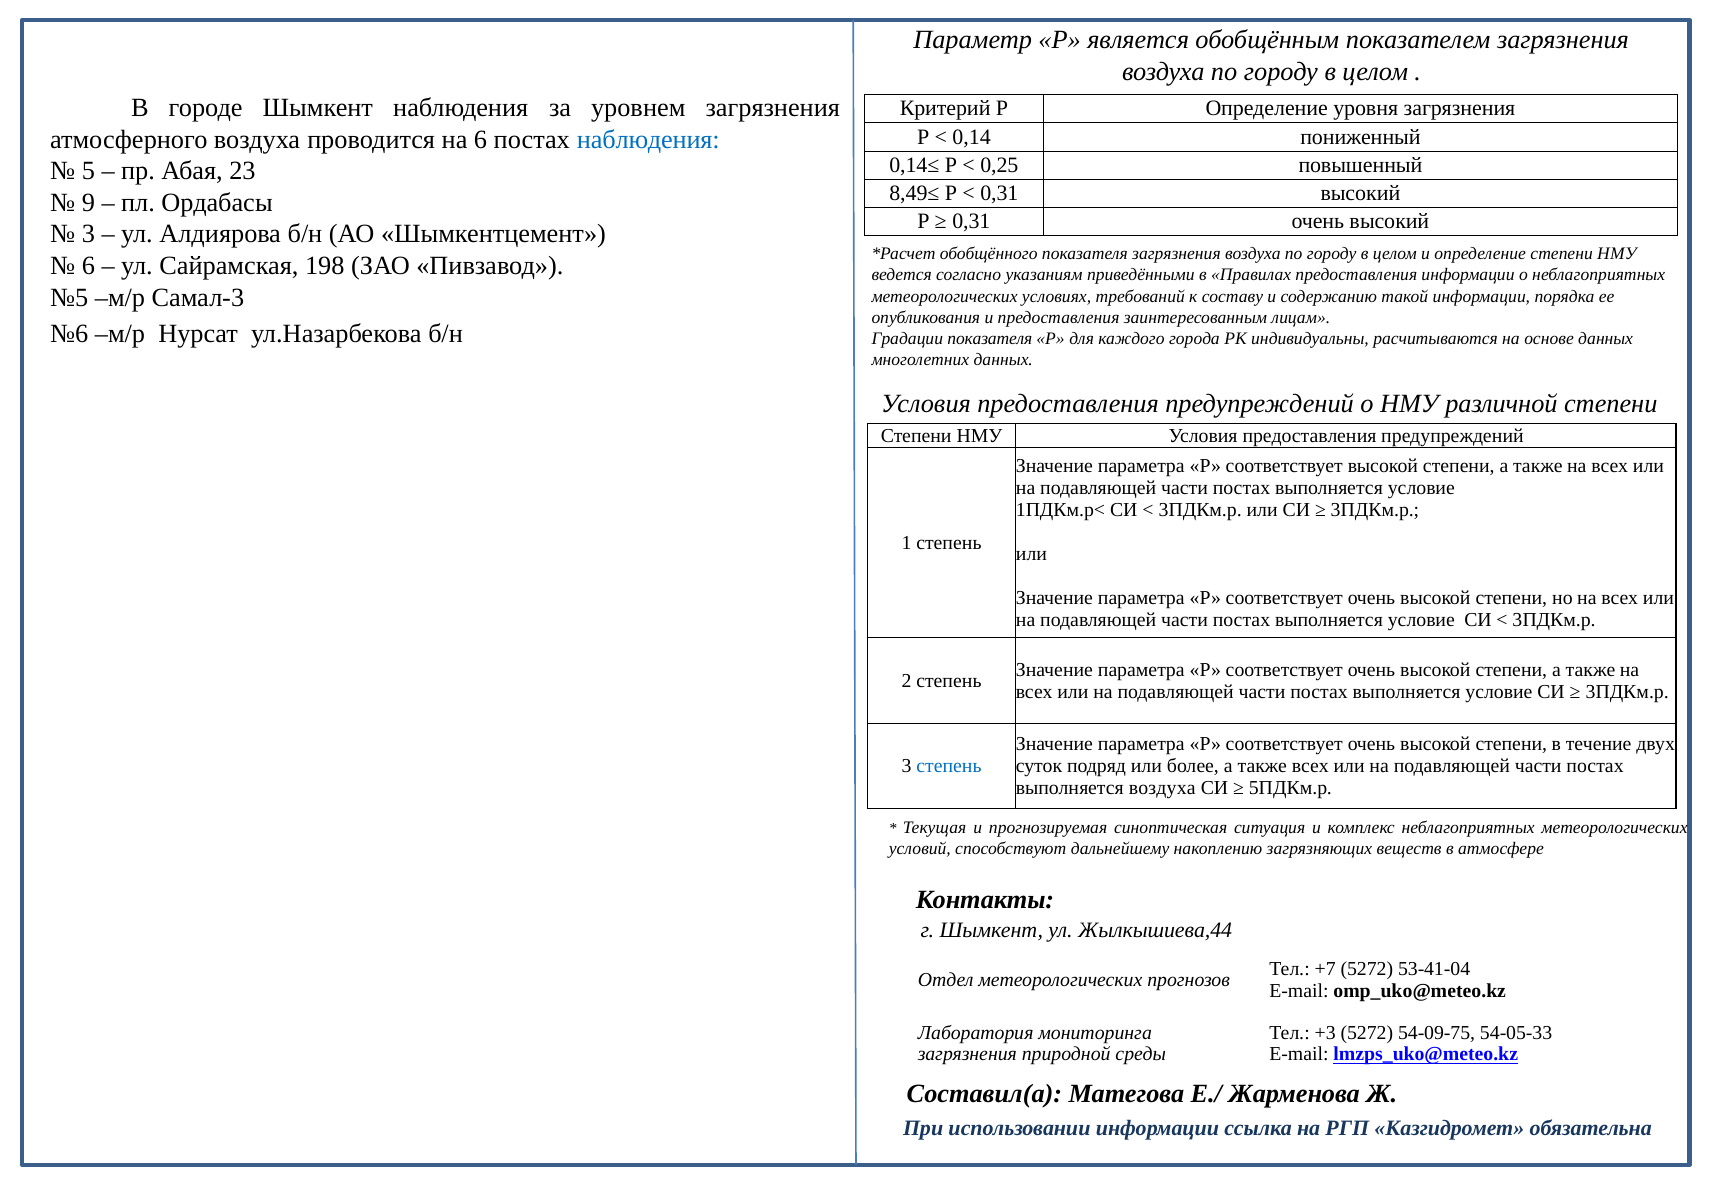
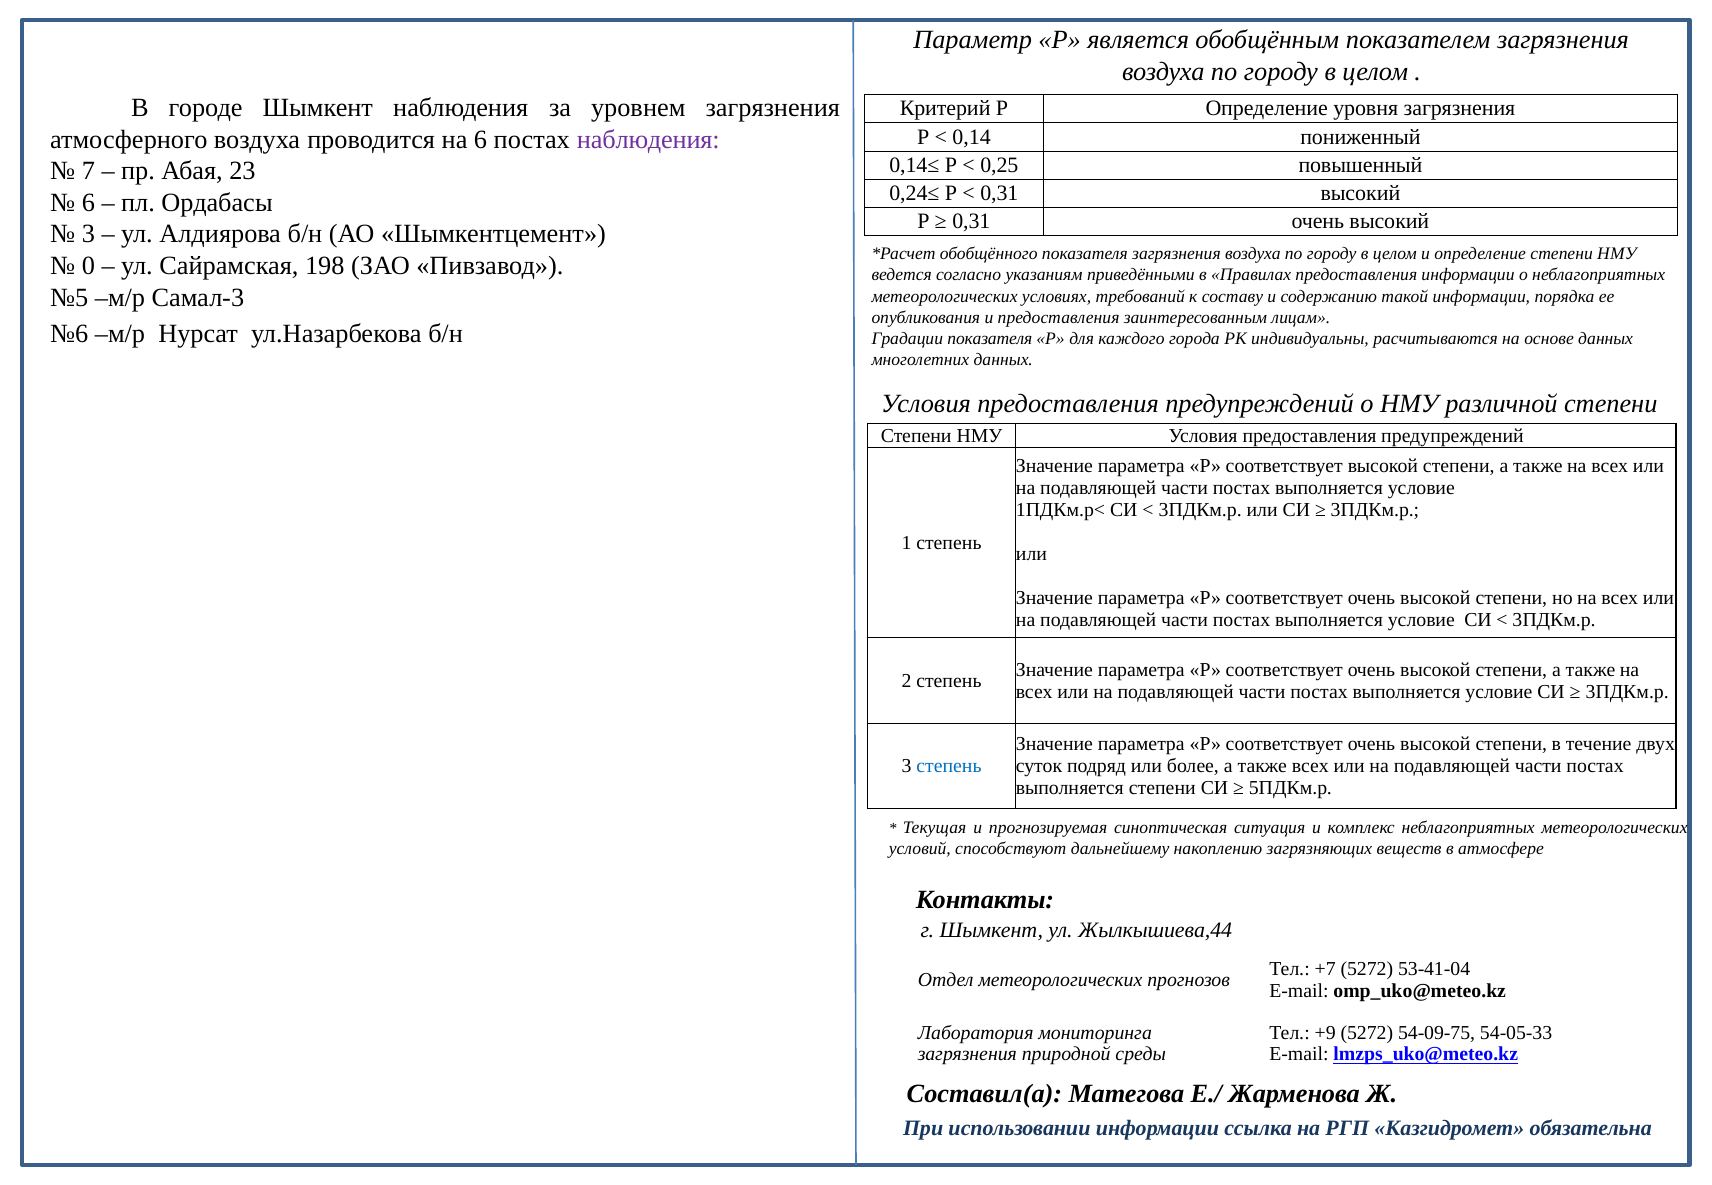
наблюдения colour: blue -> purple (648, 139)
5: 5 -> 7 (88, 171)
8,49≤: 8,49≤ -> 0,24≤ (914, 193)
9: 9 -> 6 (88, 203)
6: 6 -> 0 (88, 266)
выполняется воздуха: воздуха -> степени (1162, 788)
+3: +3 -> +9 (1325, 1033)
